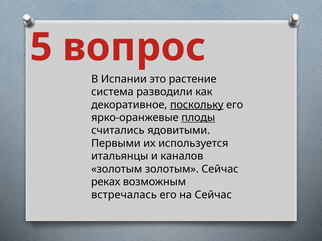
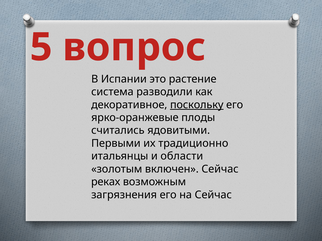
плоды underline: present -> none (198, 118)
используется: используется -> традиционно (193, 144)
каналов: каналов -> области (182, 156)
золотым золотым: золотым -> включен (172, 169)
встречалась: встречалась -> загрязнения (124, 195)
